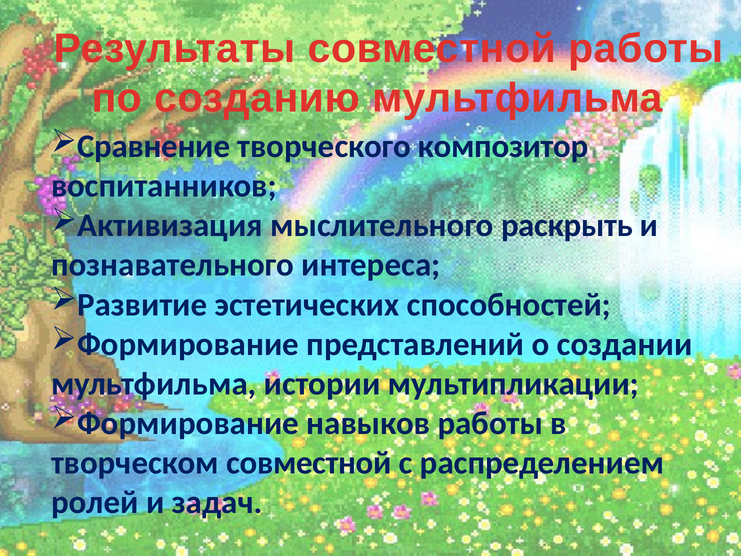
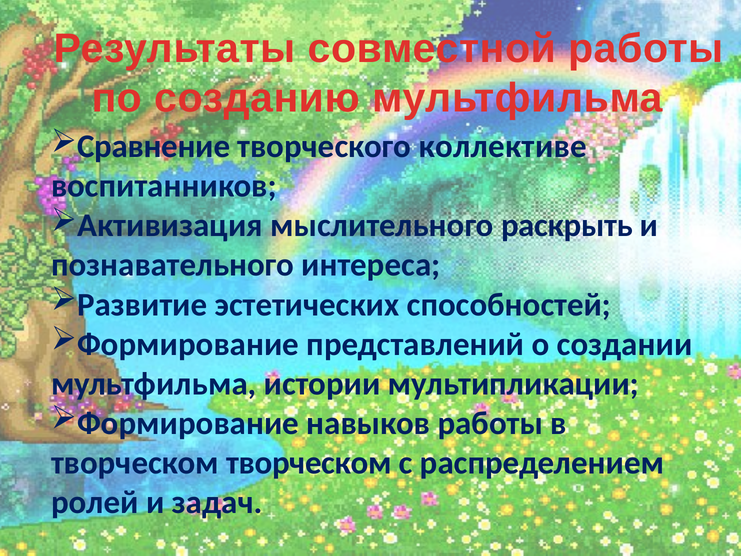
композитор: композитор -> коллективе (503, 146)
творческом совместной: совместной -> творческом (309, 463)
